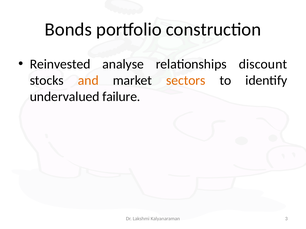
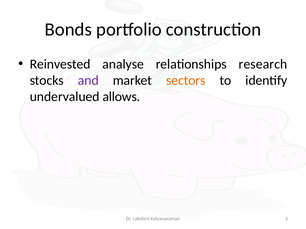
discount: discount -> research (263, 64)
and colour: orange -> purple (88, 81)
failure: failure -> allows (121, 97)
